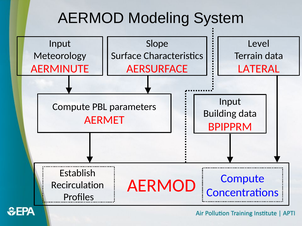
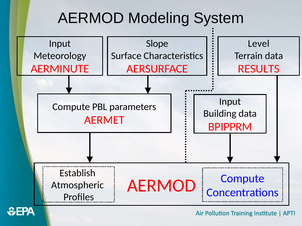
LATERAL: LATERAL -> RESULTS (259, 69)
Recirculation: Recirculation -> Atmospheric (77, 185)
